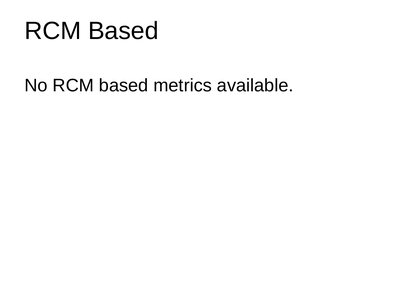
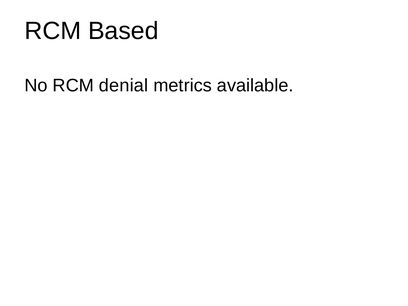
No RCM based: based -> denial (124, 86)
